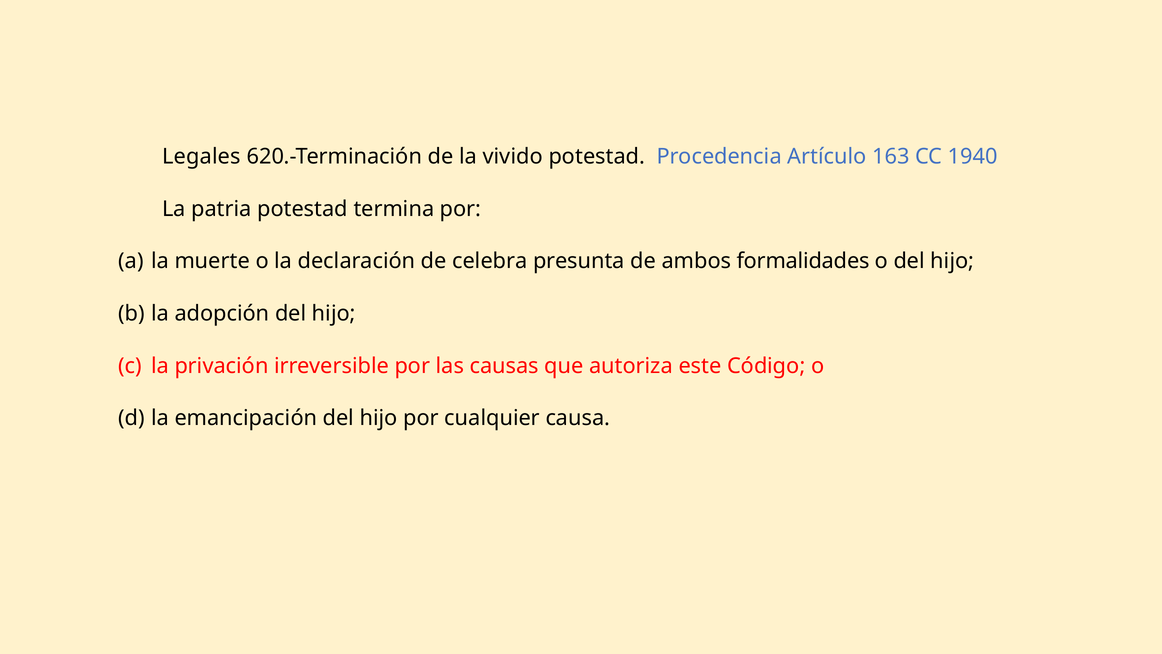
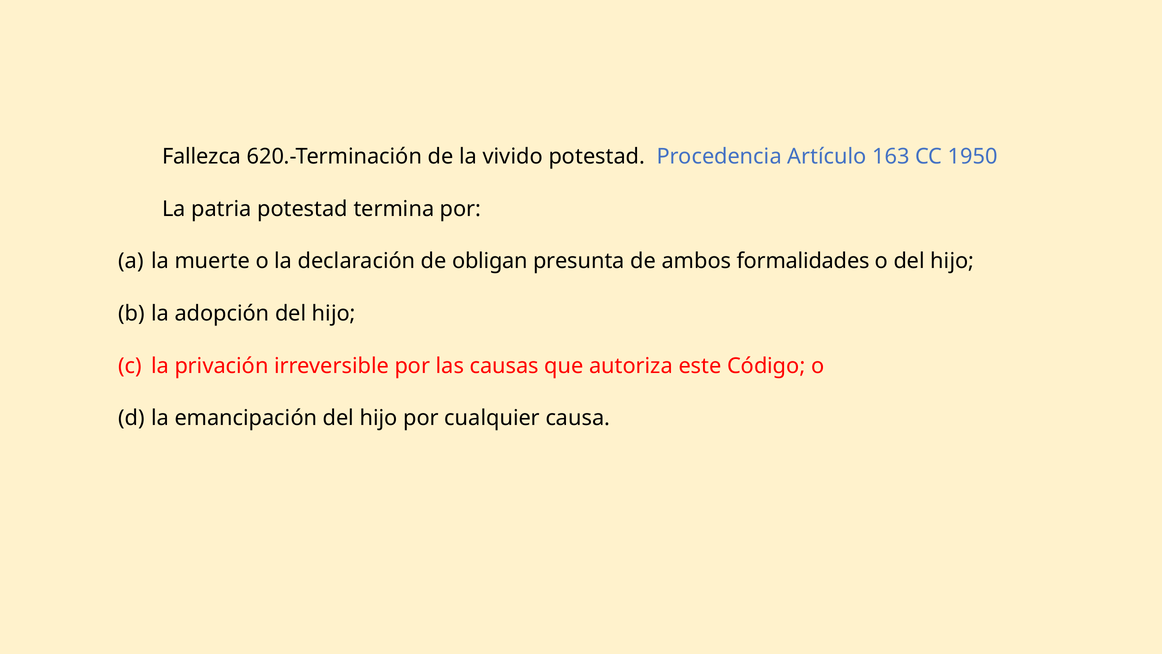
Legales: Legales -> Fallezca (202, 156)
1940: 1940 -> 1950 (973, 156)
celebra: celebra -> obligan (490, 261)
